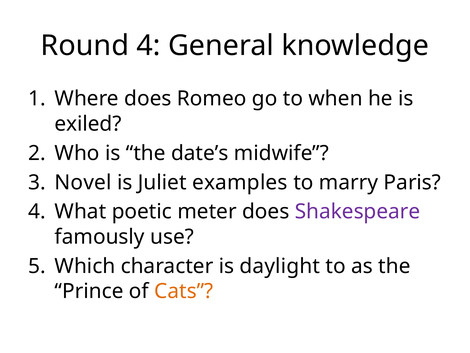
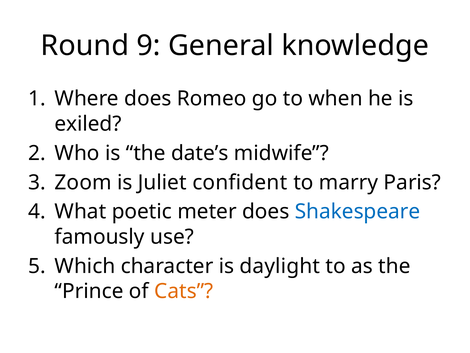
Round 4: 4 -> 9 (149, 45)
Novel: Novel -> Zoom (83, 182)
examples: examples -> confident (240, 182)
Shakespeare colour: purple -> blue (358, 211)
